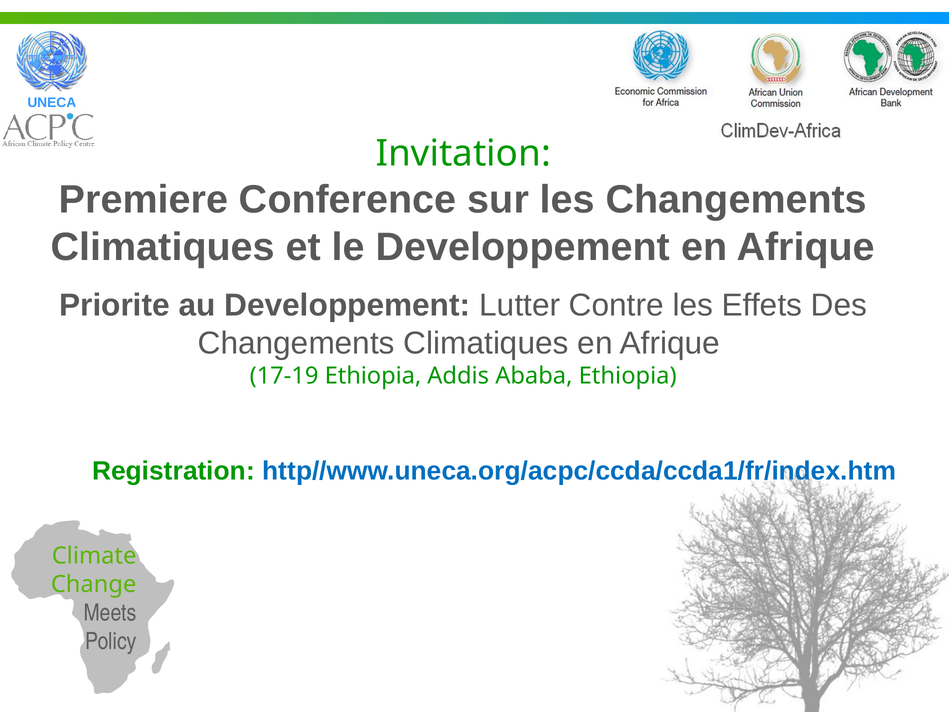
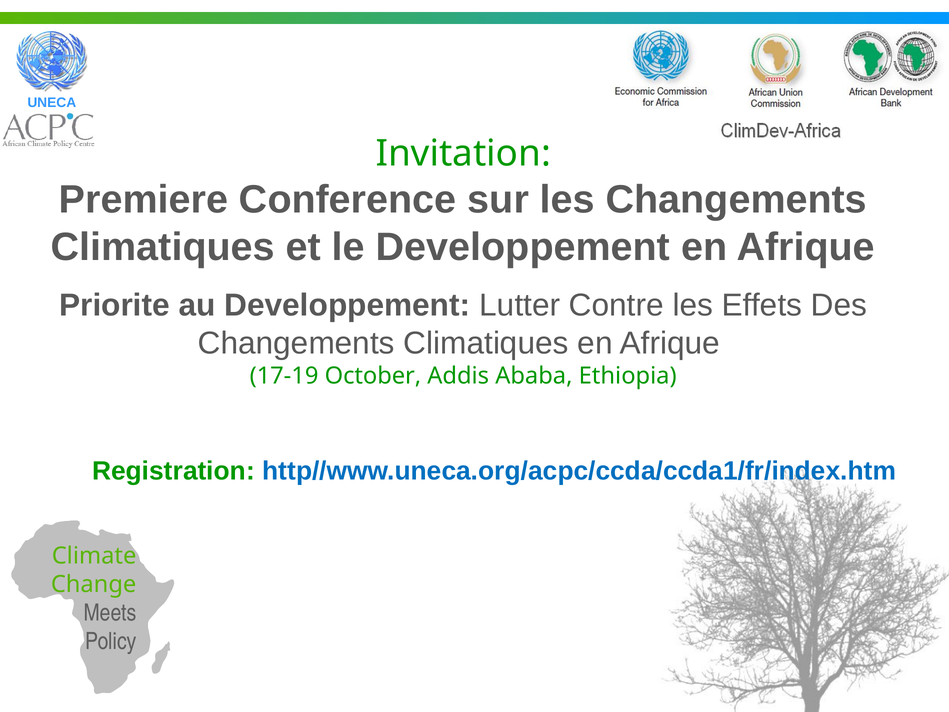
17-19 Ethiopia: Ethiopia -> October (373, 376)
